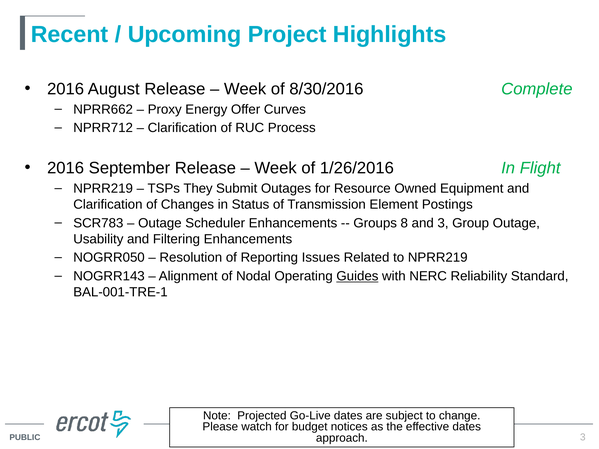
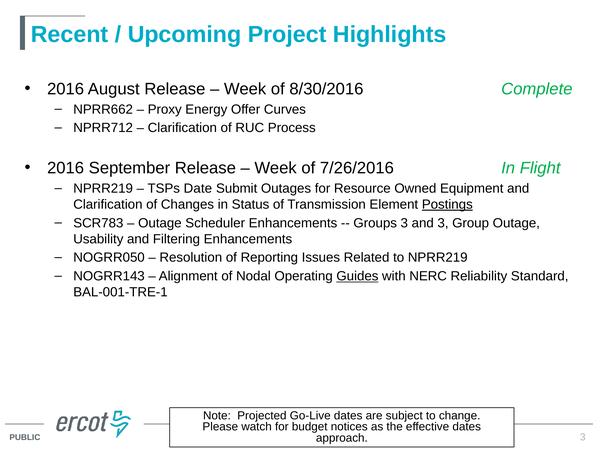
1/26/2016: 1/26/2016 -> 7/26/2016 (357, 168)
They: They -> Date (198, 189)
Postings underline: none -> present (447, 205)
Groups 8: 8 -> 3 (404, 223)
